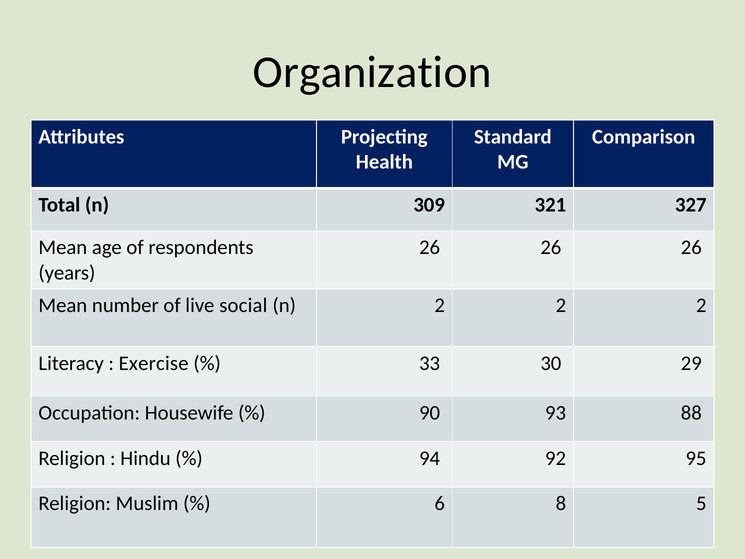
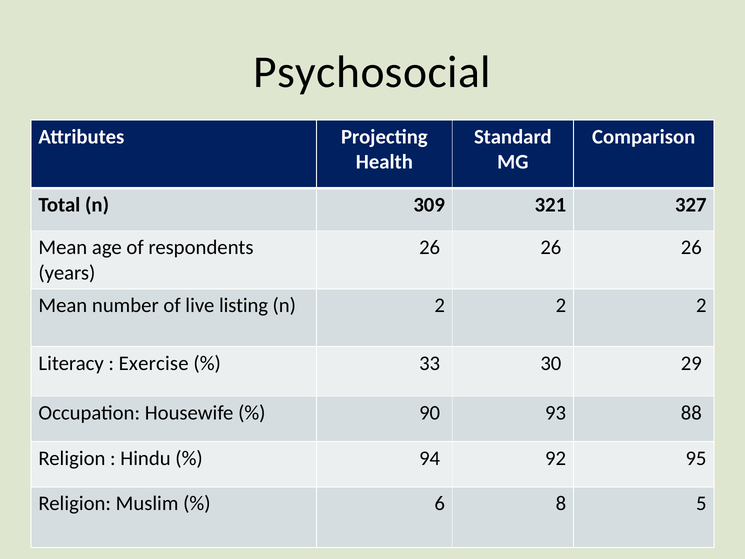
Organization: Organization -> Psychosocial (372, 72)
social: social -> listing (244, 305)
